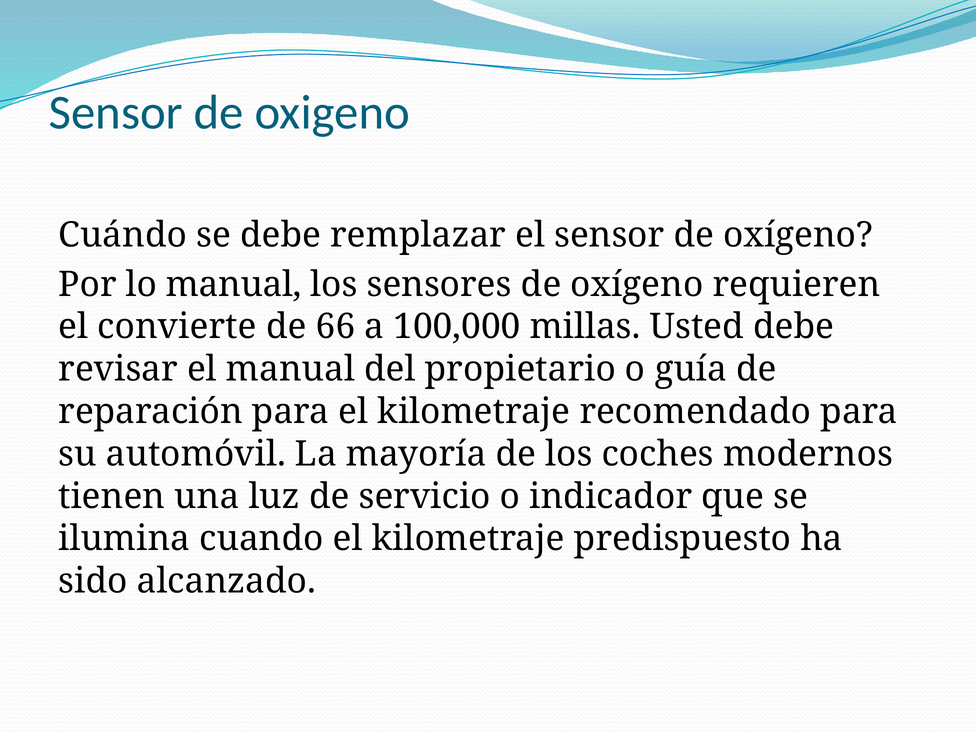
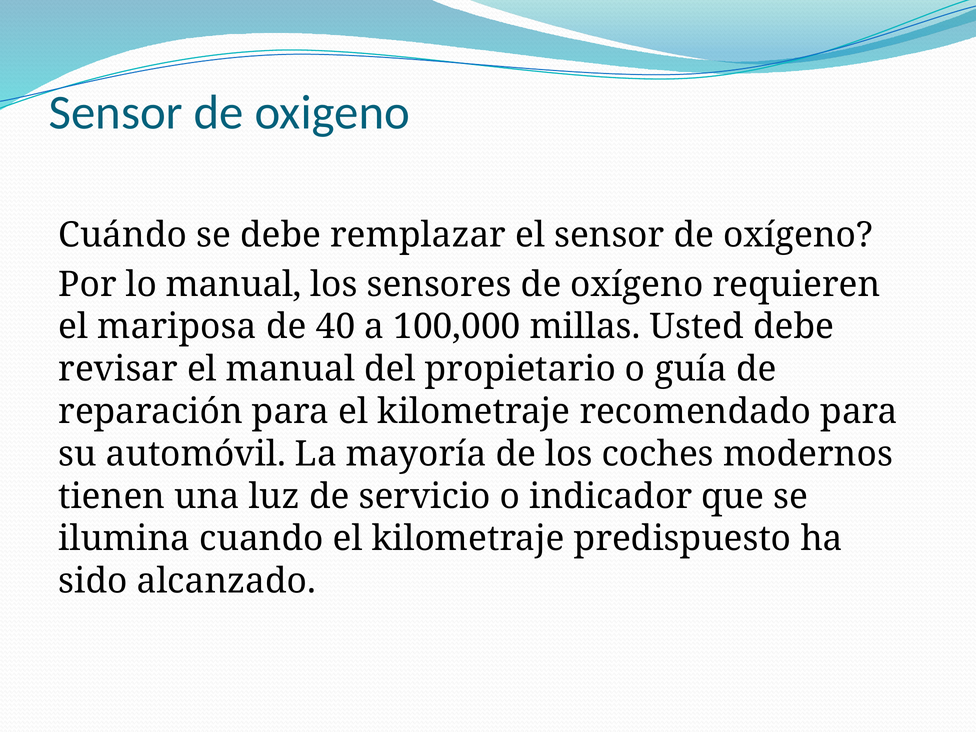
convierte: convierte -> mariposa (177, 327)
66: 66 -> 40 (336, 327)
